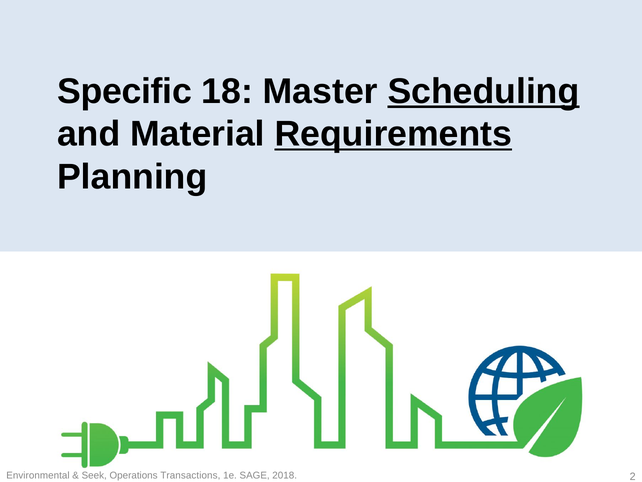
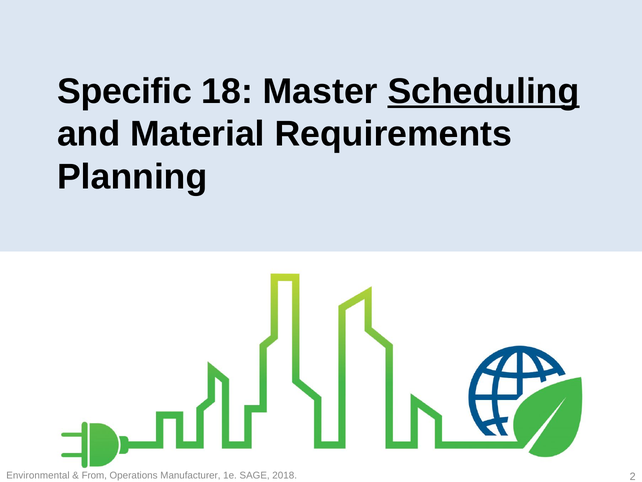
Requirements underline: present -> none (393, 134)
Seek: Seek -> From (94, 475)
Transactions: Transactions -> Manufacturer (190, 475)
